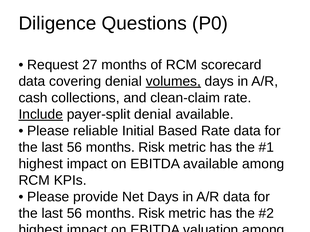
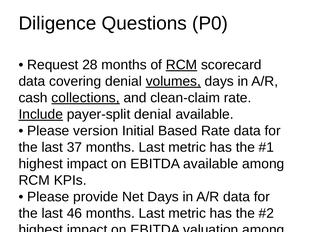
27: 27 -> 28 (90, 65)
RCM underline: none -> present (182, 65)
collections underline: none -> present (86, 98)
reliable: reliable -> version (96, 131)
56: 56 -> 37 (74, 148)
Risk: Risk -> Last (152, 148)
56: 56 -> 46 (74, 214)
Risk: Risk -> Last (152, 214)
